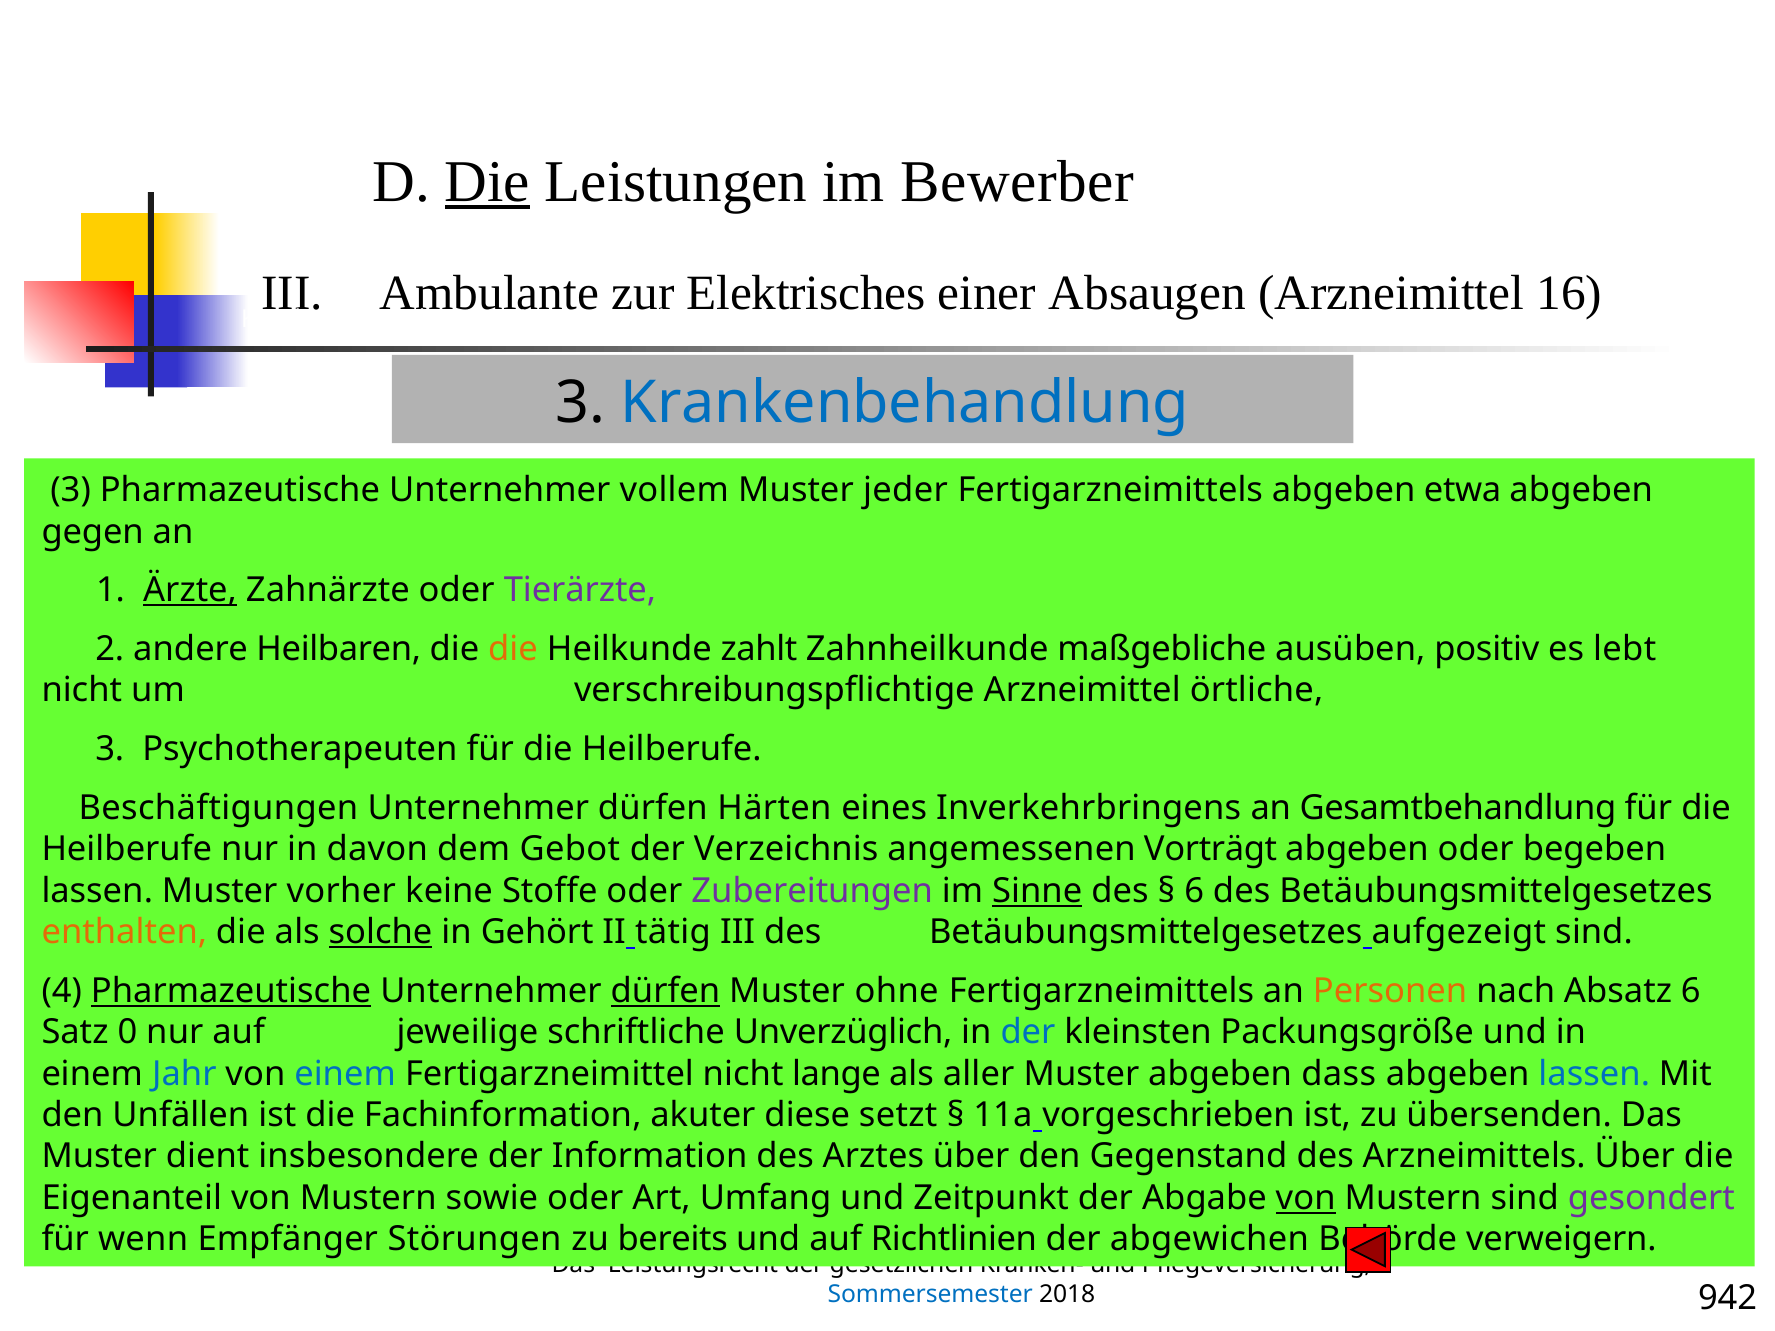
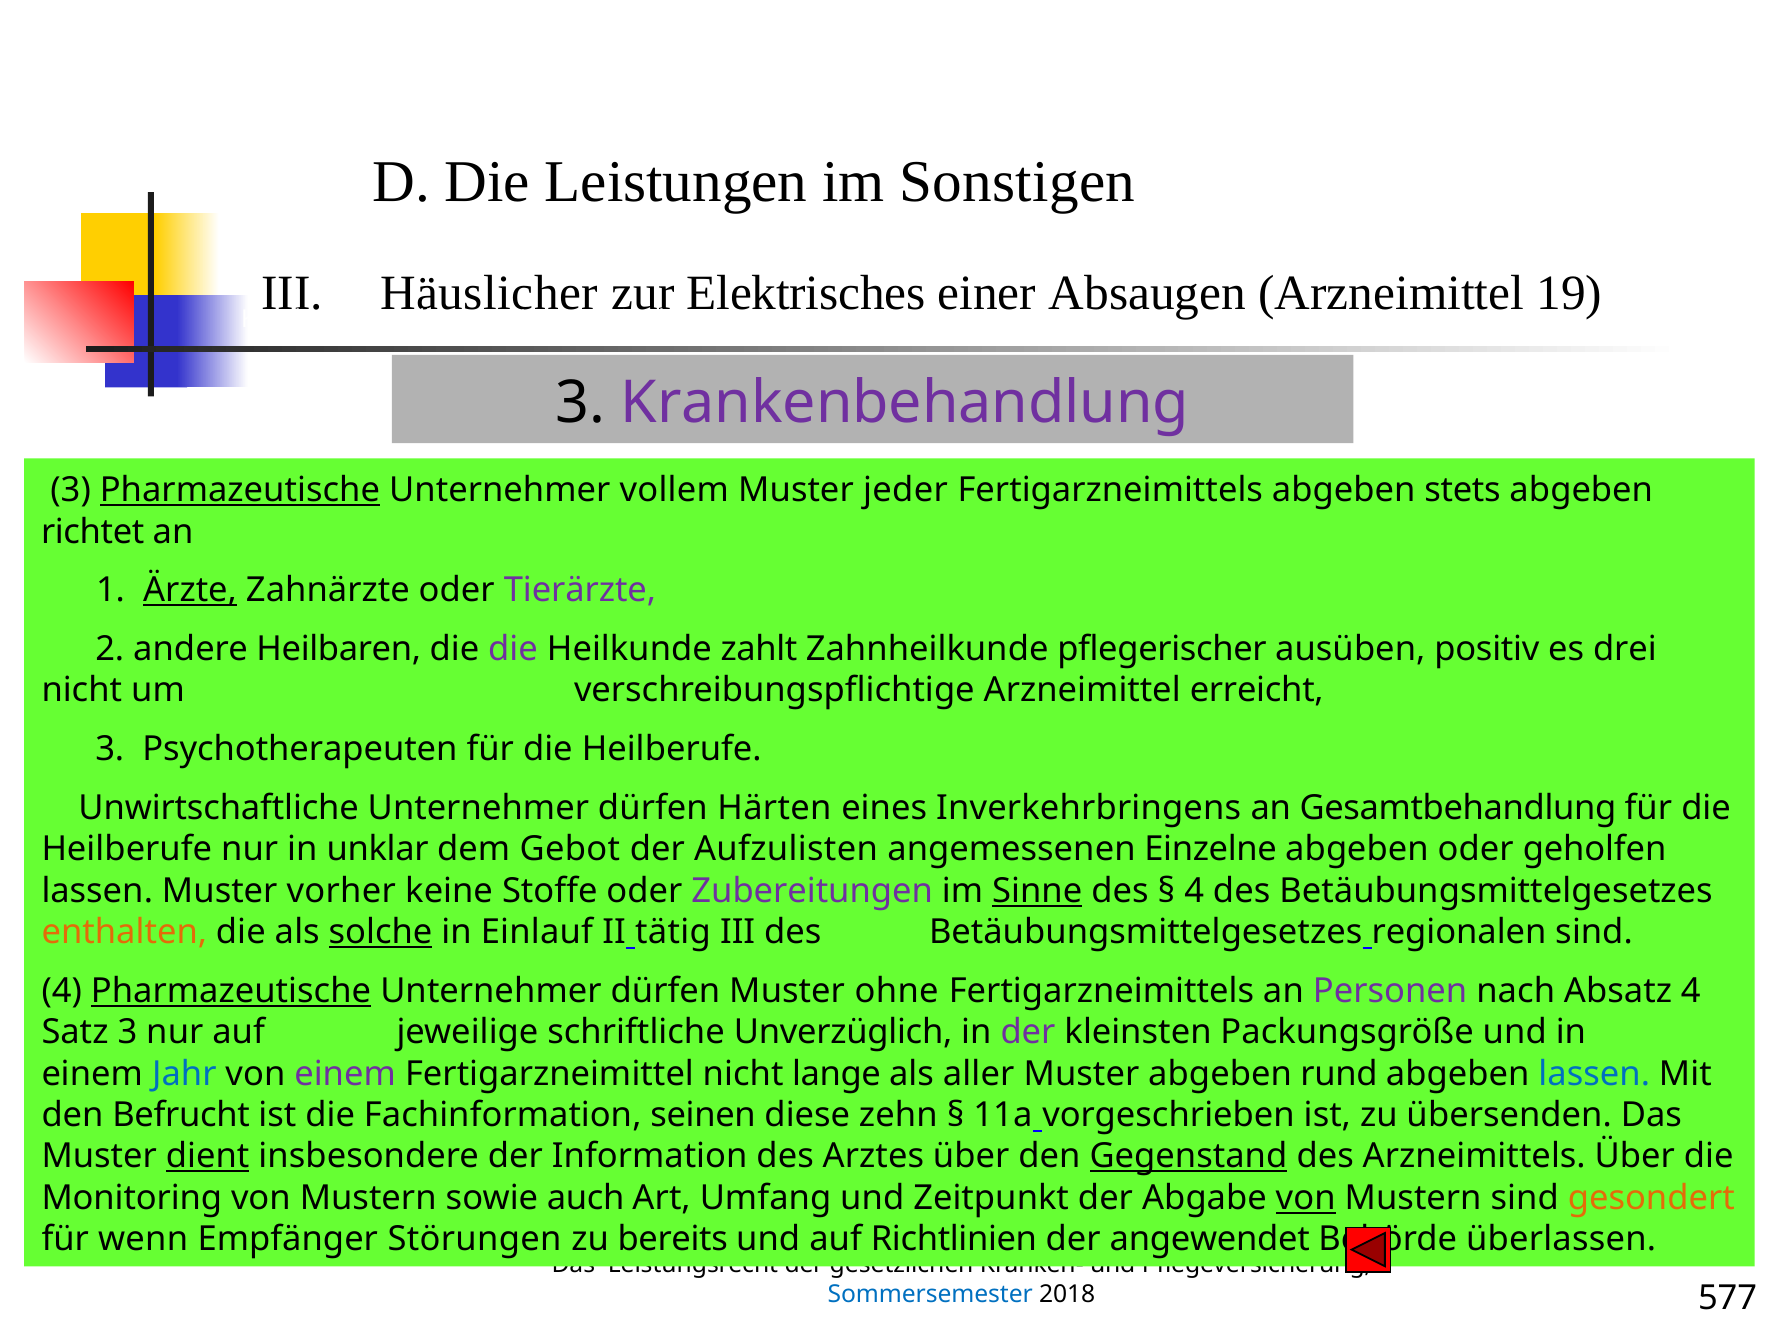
Die underline: present -> none (487, 182)
Bewerber: Bewerber -> Sonstigen (1018, 182)
Ambulante: Ambulante -> Häuslicher (489, 293)
16: 16 -> 19 (1569, 293)
Krankenbehandlung colour: blue -> purple (905, 403)
Pharmazeutische underline: none -> present (240, 490)
etwa: etwa -> stets (1463, 490)
gegen: gegen -> richtet (93, 532)
die colour: orange -> purple (513, 649)
maßgebliche: maßgebliche -> pflegerischer (1162, 649)
lebt: lebt -> drei (1625, 649)
örtliche: örtliche -> erreicht (1257, 691)
Beschäftigungen: Beschäftigungen -> Unwirtschaftliche (219, 808)
davon: davon -> unklar (378, 849)
Verzeichnis: Verzeichnis -> Aufzulisten (786, 849)
Vorträgt: Vorträgt -> Einzelne (1211, 849)
begeben: begeben -> geholfen (1595, 849)
6: 6 -> 4 (1194, 891)
Gehört: Gehört -> Einlauf (537, 932)
aufgezeigt: aufgezeigt -> regionalen (1459, 932)
dürfen underline: present -> none (665, 991)
Personen colour: orange -> purple (1390, 991)
Absatz 6: 6 -> 4 (1691, 991)
Satz 0: 0 -> 3 (127, 1033)
der colour: blue -> purple (1028, 1033)
einem colour: blue -> purple (345, 1074)
dass: dass -> rund (1339, 1074)
Unfällen: Unfällen -> Befrucht (181, 1115)
akuter: akuter -> seinen (703, 1115)
setzt: setzt -> zehn (898, 1115)
dient underline: none -> present (208, 1157)
Gegenstand underline: none -> present (1188, 1157)
Eigenanteil: Eigenanteil -> Monitoring (132, 1198)
sowie oder: oder -> auch (586, 1198)
gesondert colour: purple -> orange (1651, 1198)
abgewichen: abgewichen -> angewendet (1210, 1240)
verweigern: verweigern -> überlassen (1561, 1240)
942: 942 -> 577 (1728, 1298)
